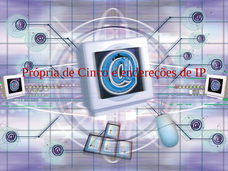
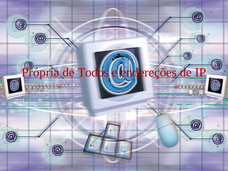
Cinco: Cinco -> Todos (93, 72)
